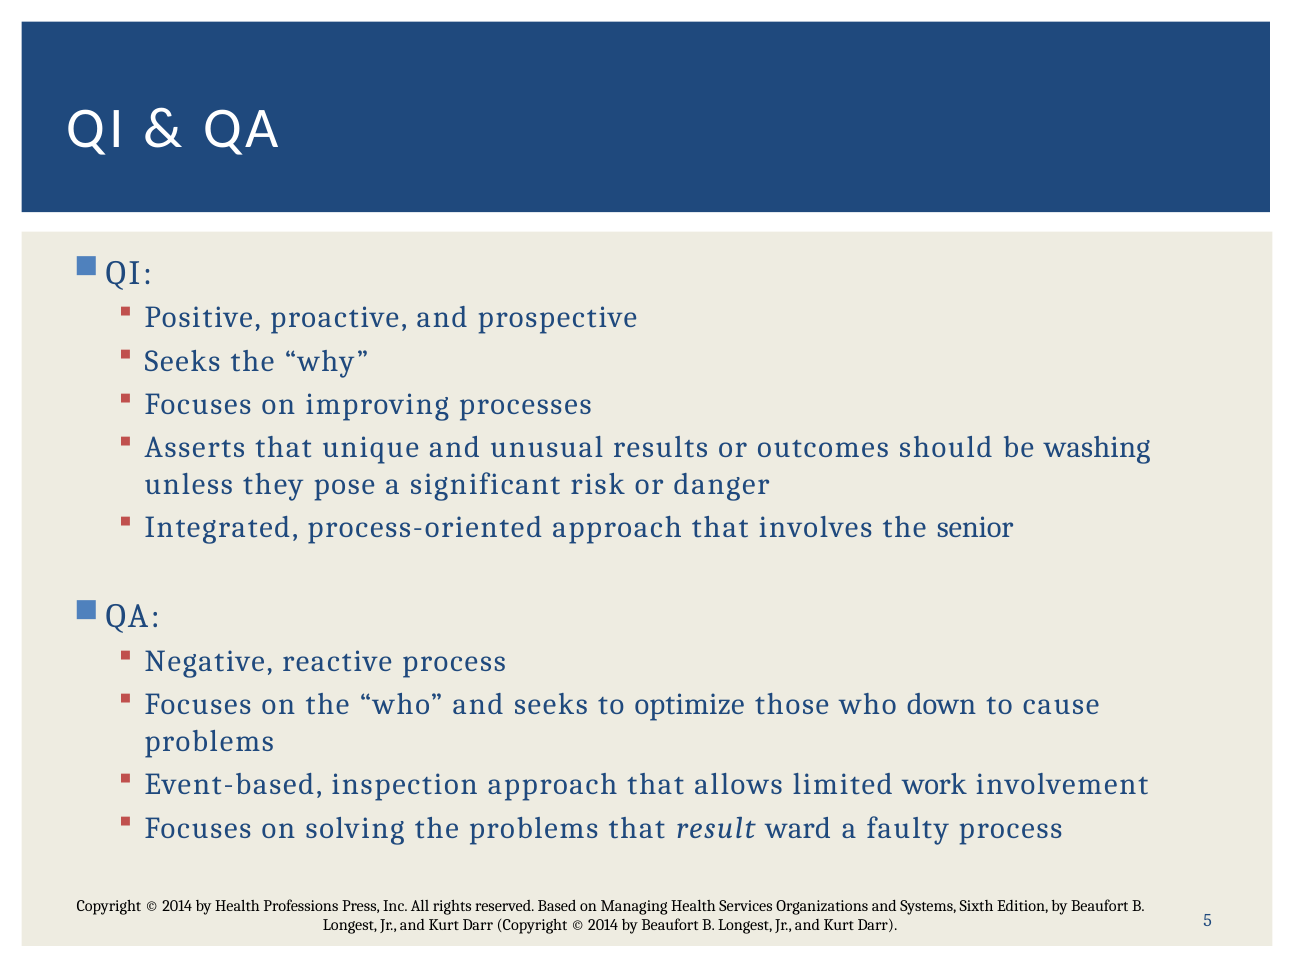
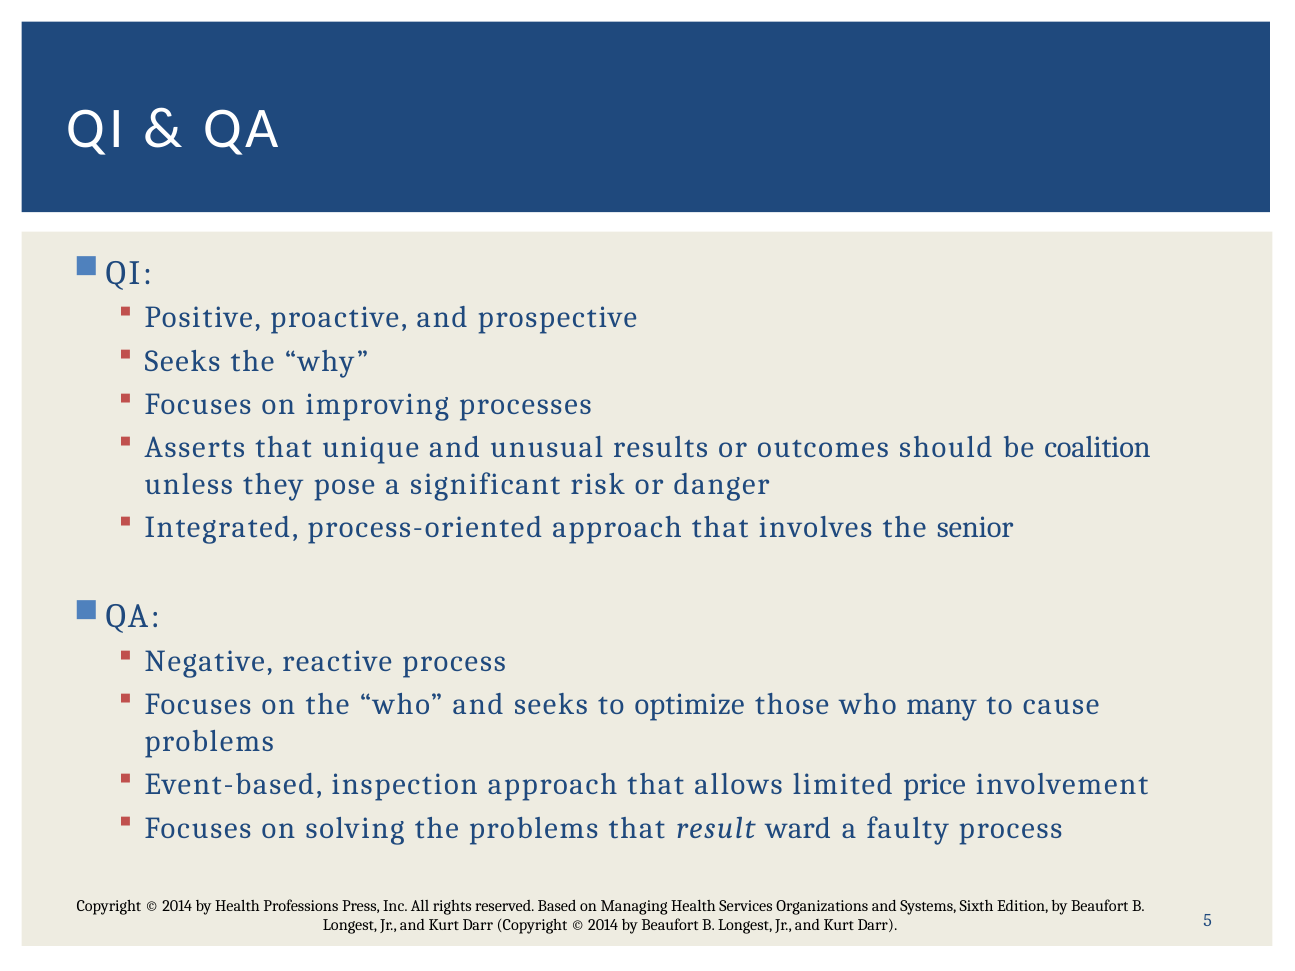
washing: washing -> coalition (1098, 447)
down: down -> many (942, 705)
work: work -> price (934, 785)
